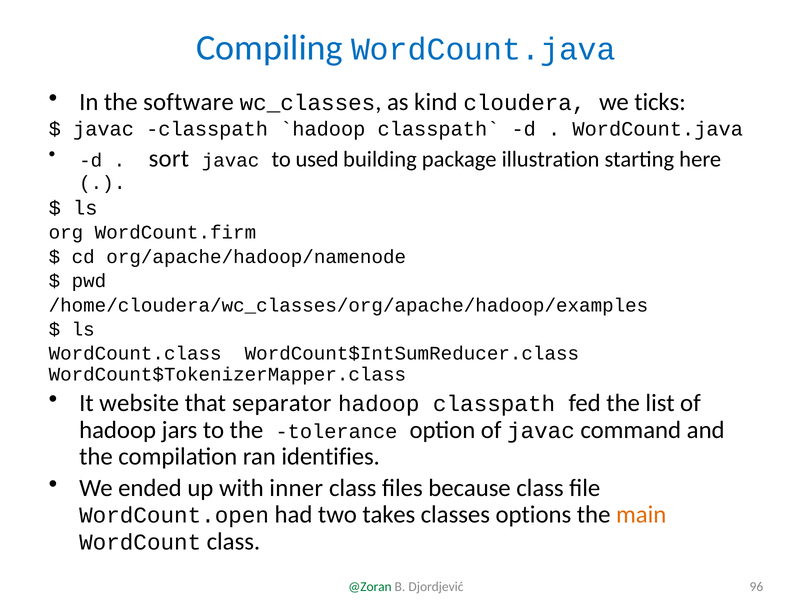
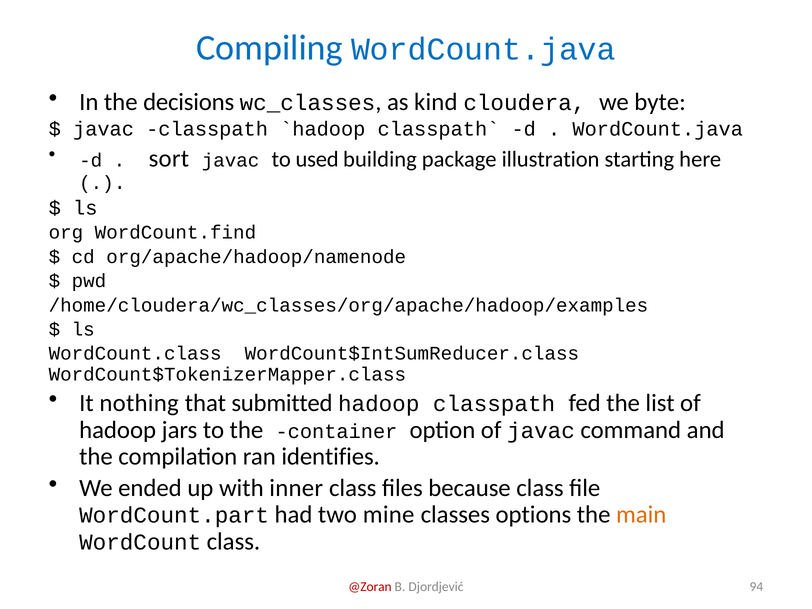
software: software -> decisions (189, 102)
ticks: ticks -> byte (660, 102)
WordCount.firm: WordCount.firm -> WordCount.find (175, 233)
website: website -> nothing (139, 403)
separator: separator -> submitted (282, 403)
tolerance: tolerance -> container (336, 431)
WordCount.open: WordCount.open -> WordCount.part (174, 515)
takes: takes -> mine (389, 515)
@Zoran colour: green -> red (370, 587)
96: 96 -> 94 (756, 587)
